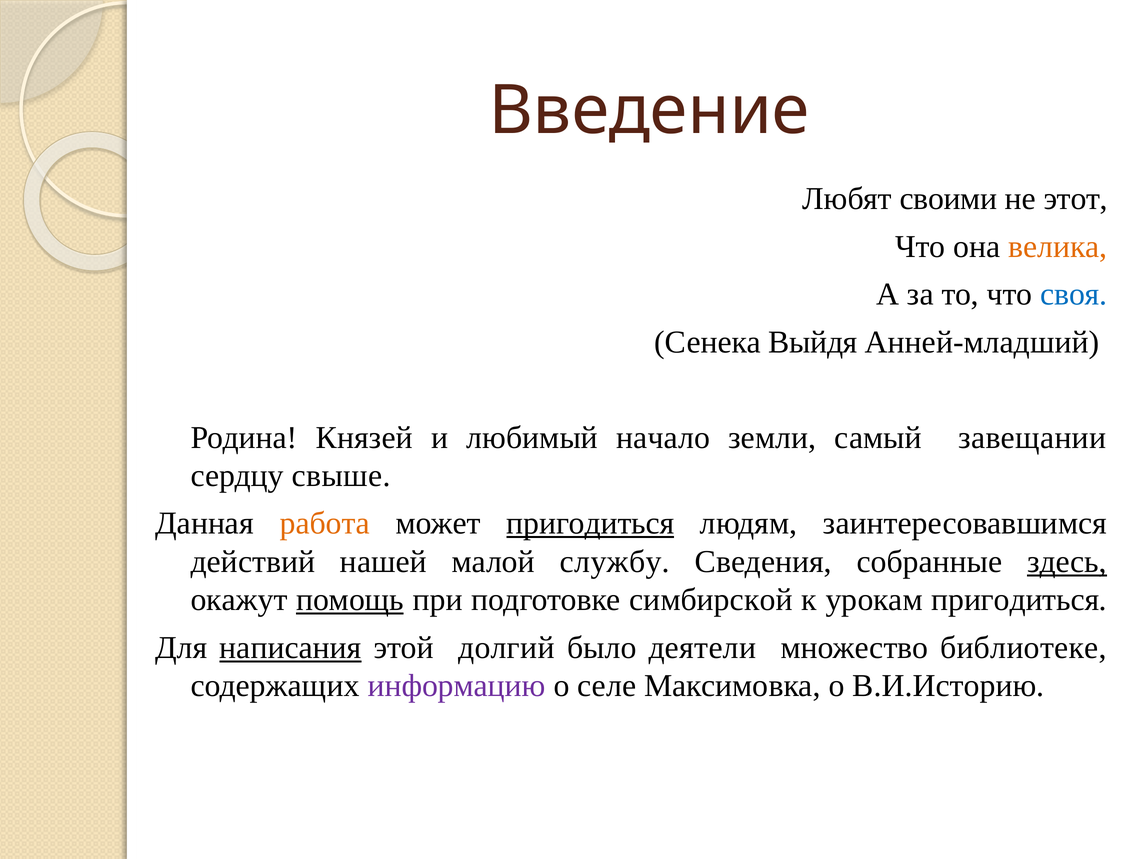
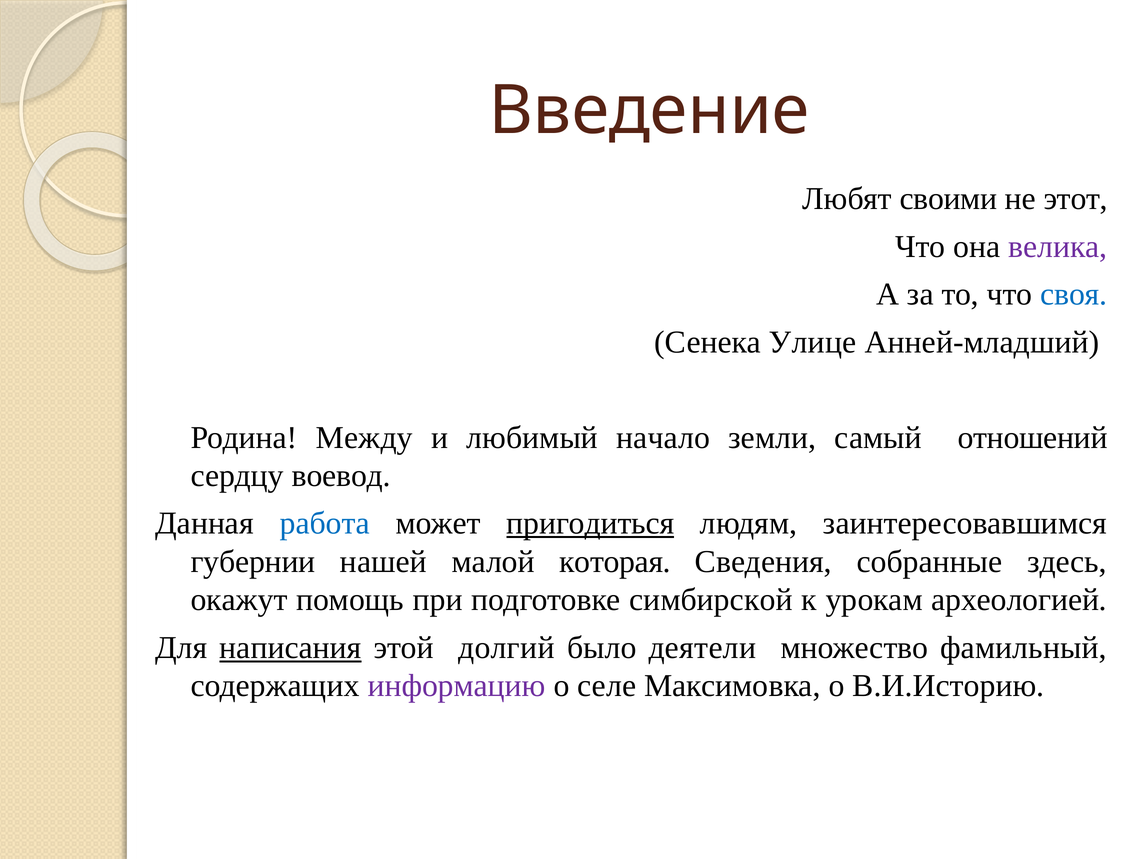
велика colour: orange -> purple (1058, 246)
Выйдя: Выйдя -> Улице (813, 342)
Князей: Князей -> Между (364, 437)
завещании: завещании -> отношений (1033, 437)
свыше: свыше -> воевод (341, 476)
работа colour: orange -> blue (325, 523)
действий: действий -> губернии (253, 562)
службу: службу -> которая (615, 562)
здесь underline: present -> none (1067, 562)
помощь underline: present -> none (350, 600)
урокам пригодиться: пригодиться -> археологией (1019, 600)
библиотеке: библиотеке -> фамильный (1024, 647)
